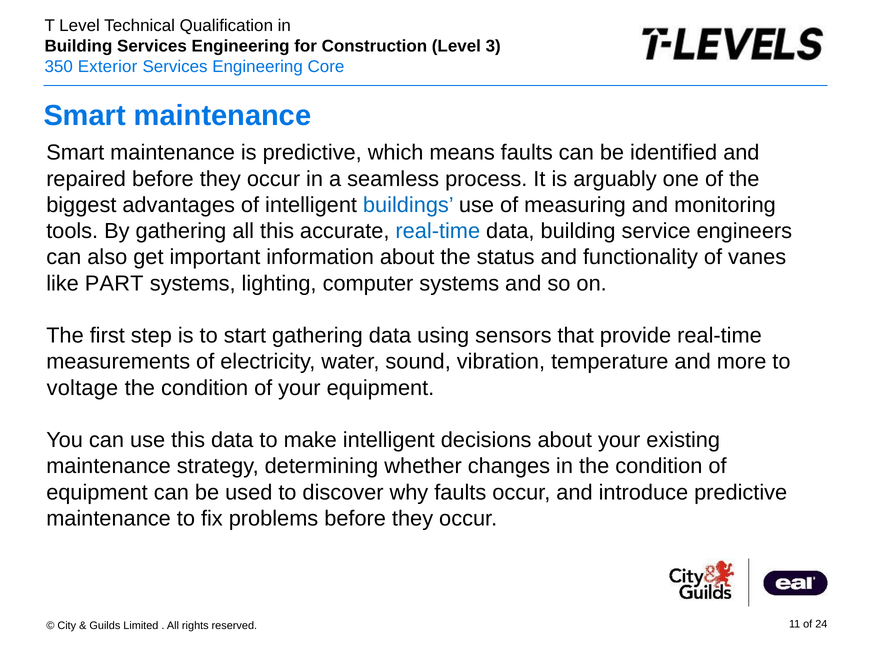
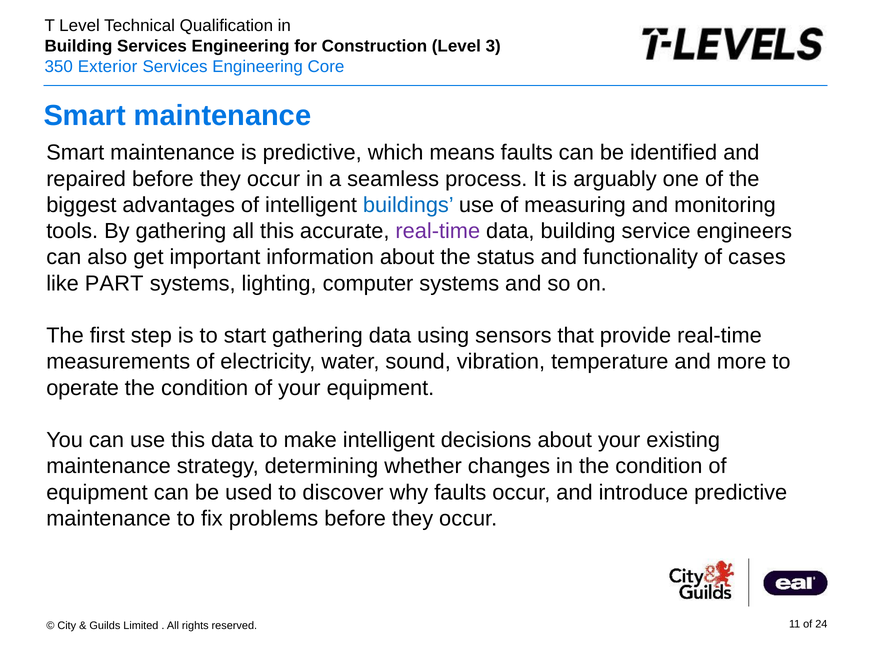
real-time colour: blue -> purple (438, 231)
vanes: vanes -> cases (757, 257)
voltage: voltage -> operate (83, 388)
